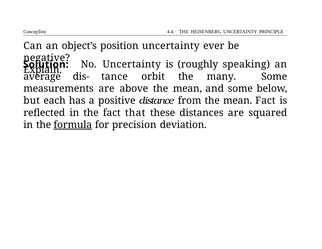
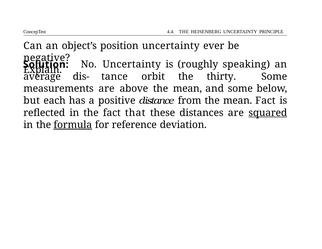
many: many -> thirty (221, 76)
squared underline: none -> present (268, 113)
precision: precision -> reference (134, 125)
